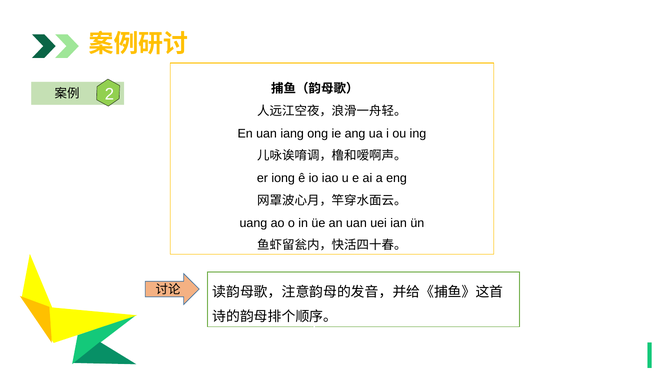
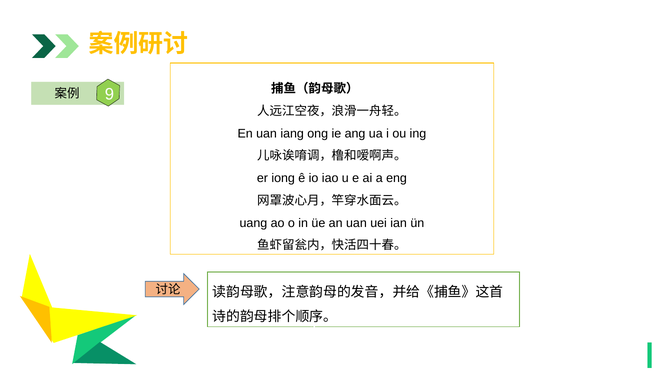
2: 2 -> 9 (109, 94)
